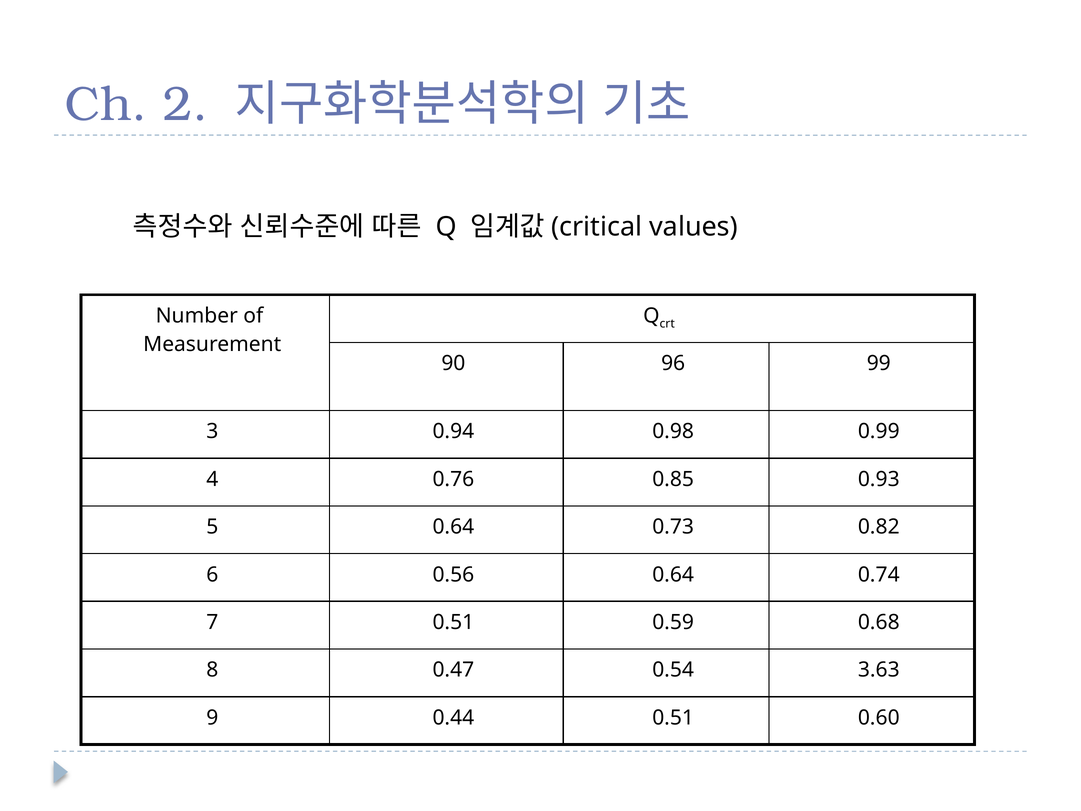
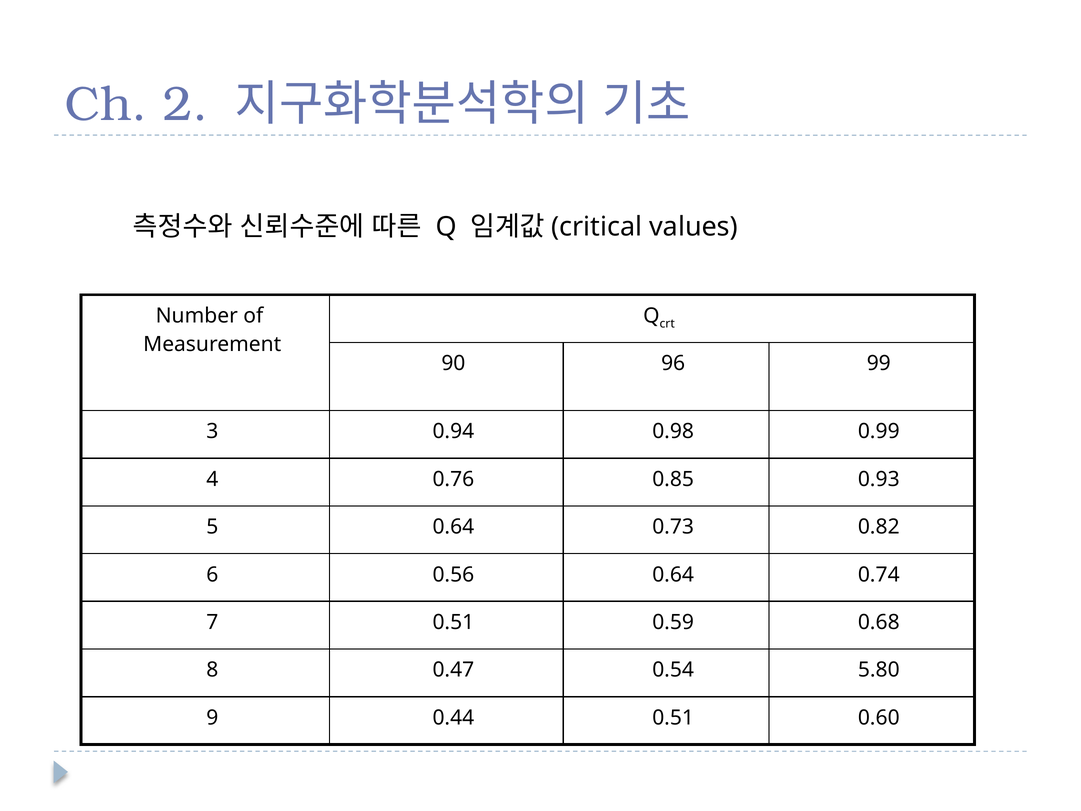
3.63: 3.63 -> 5.80 (879, 670)
